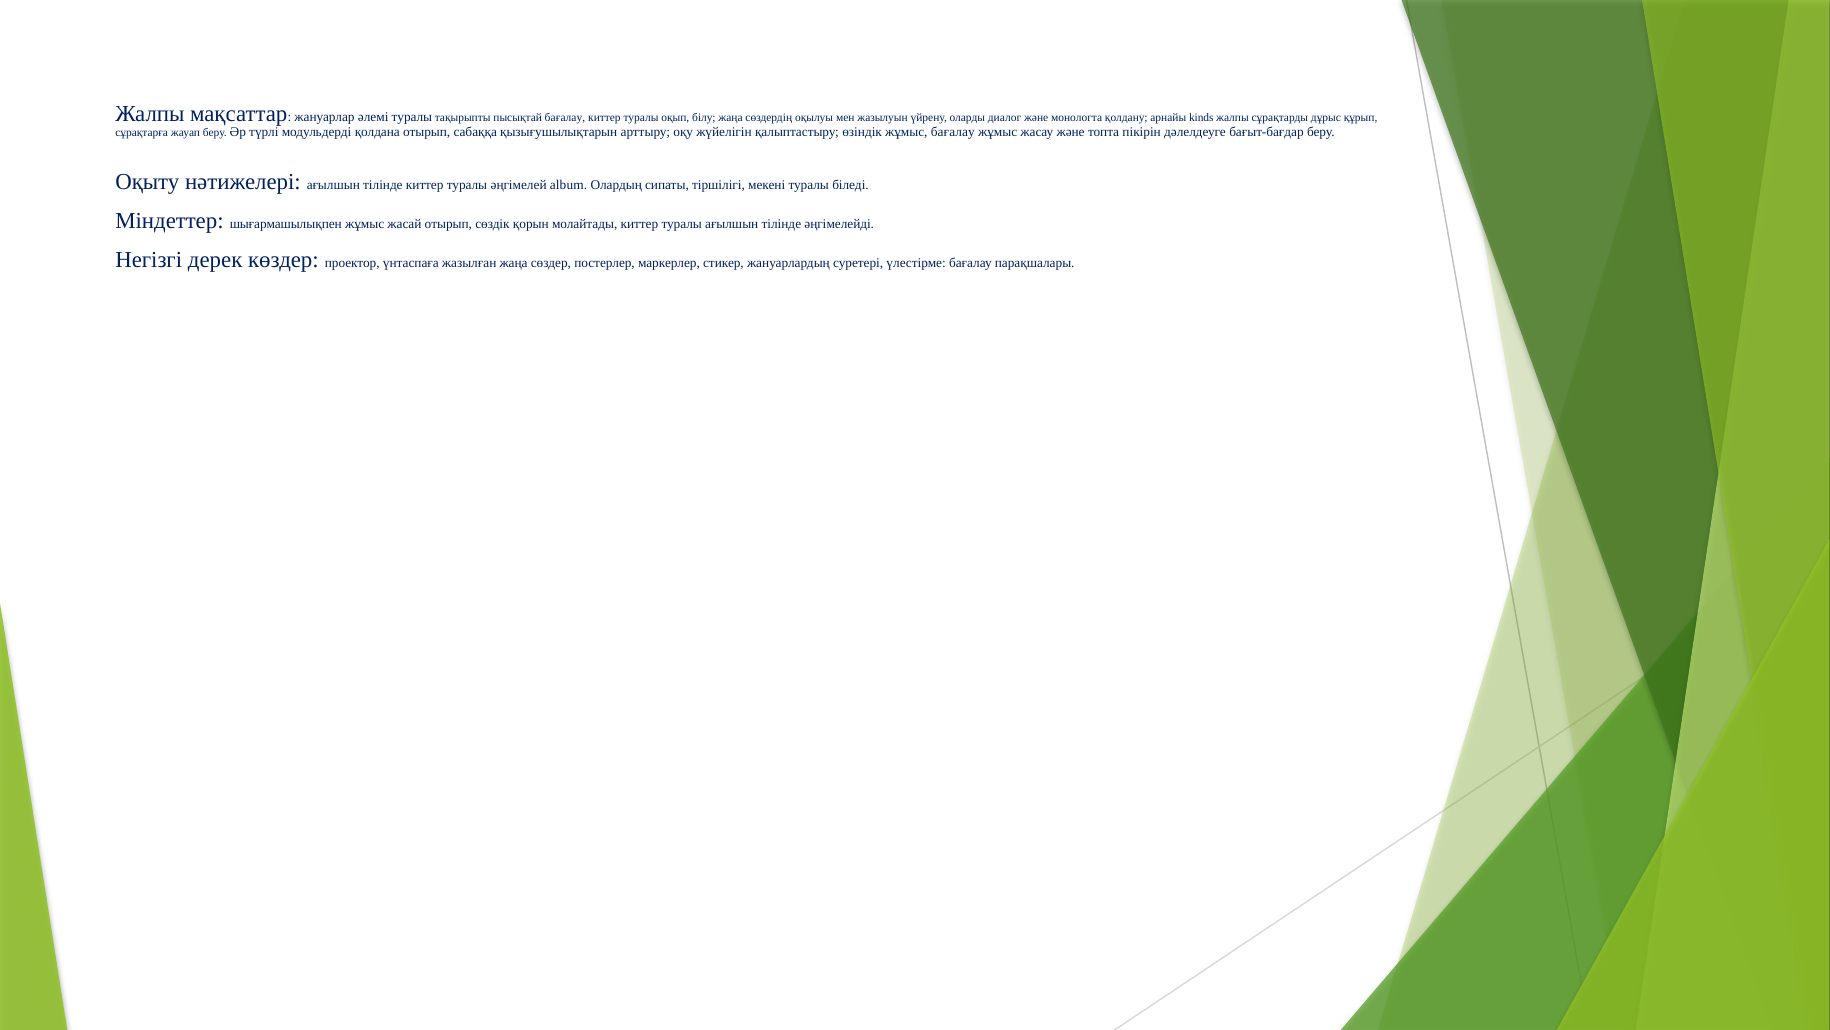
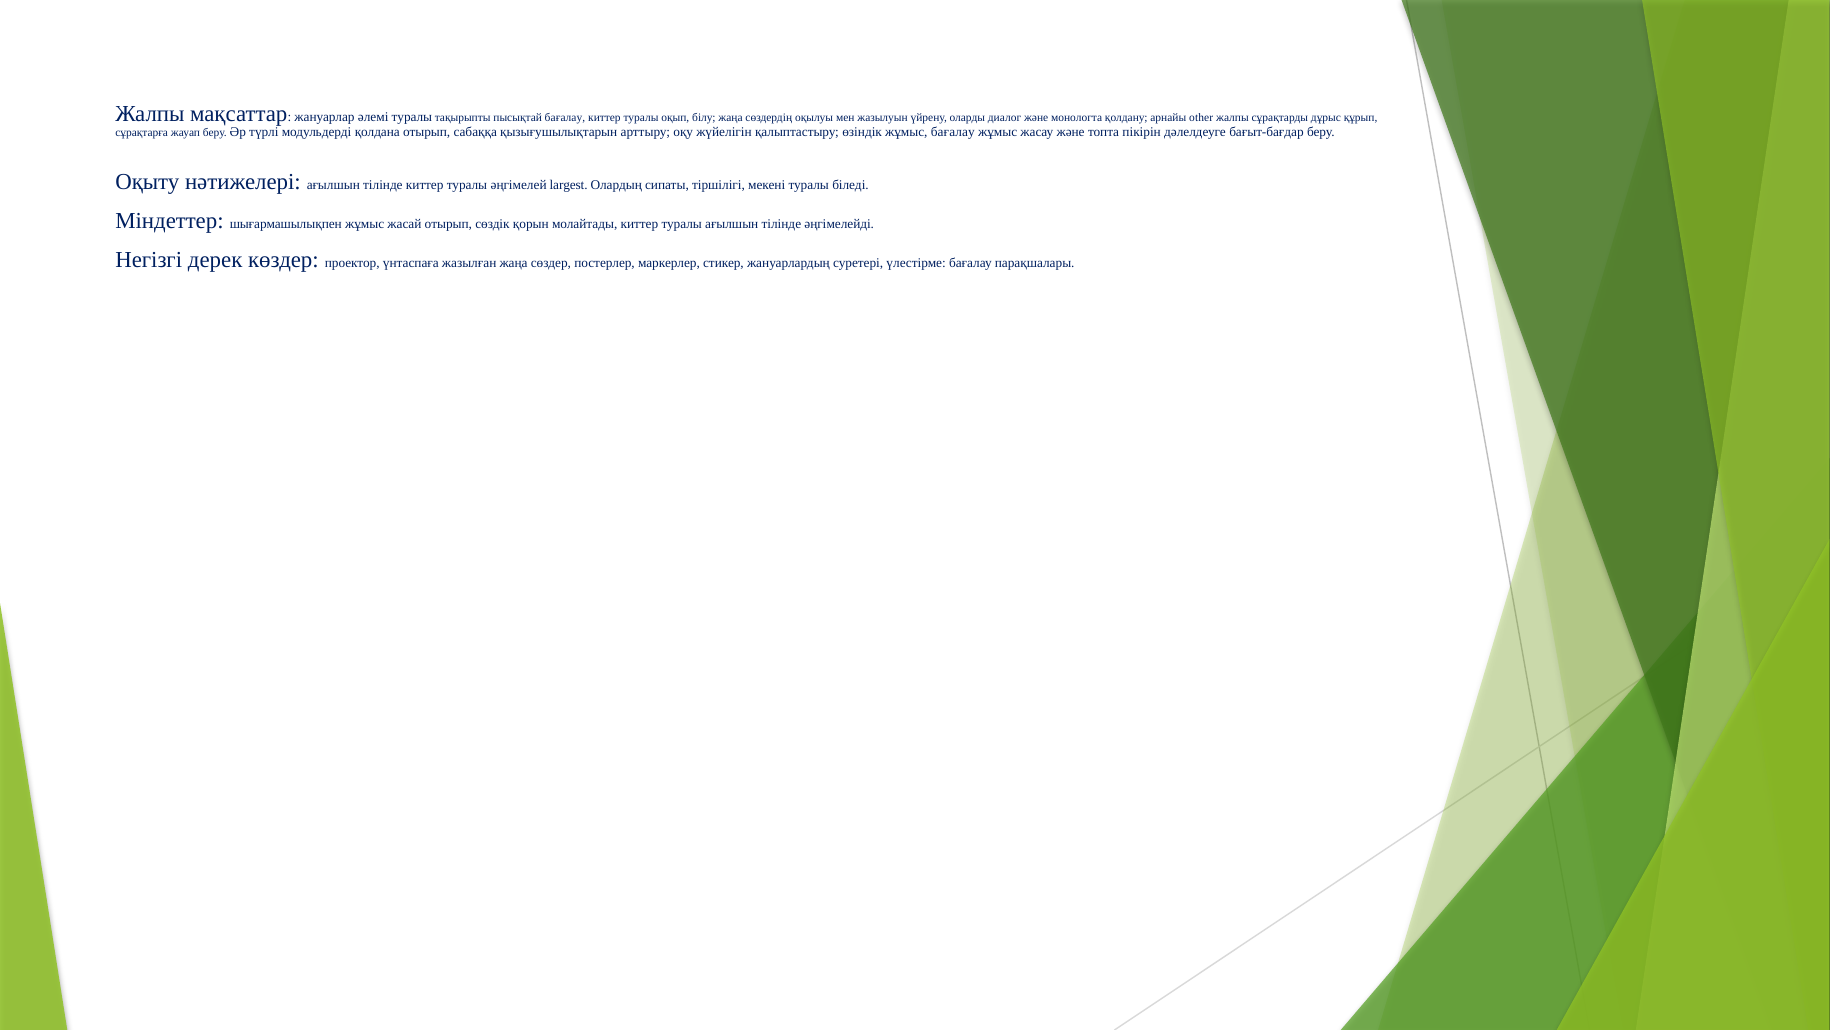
kinds: kinds -> other (1201, 117)
album: album -> largest (569, 185)
